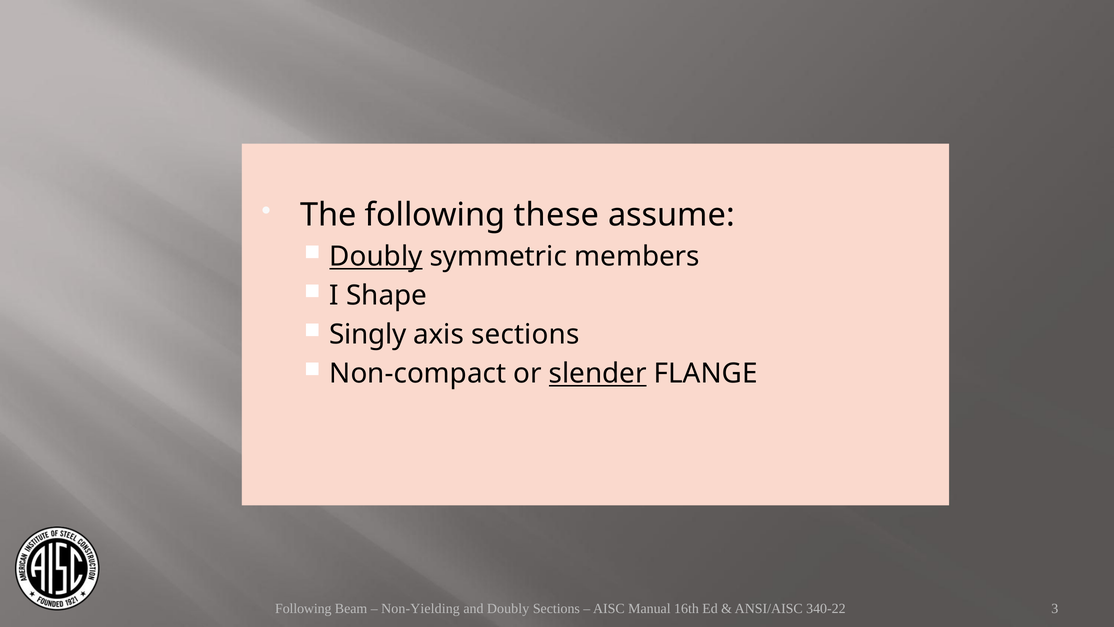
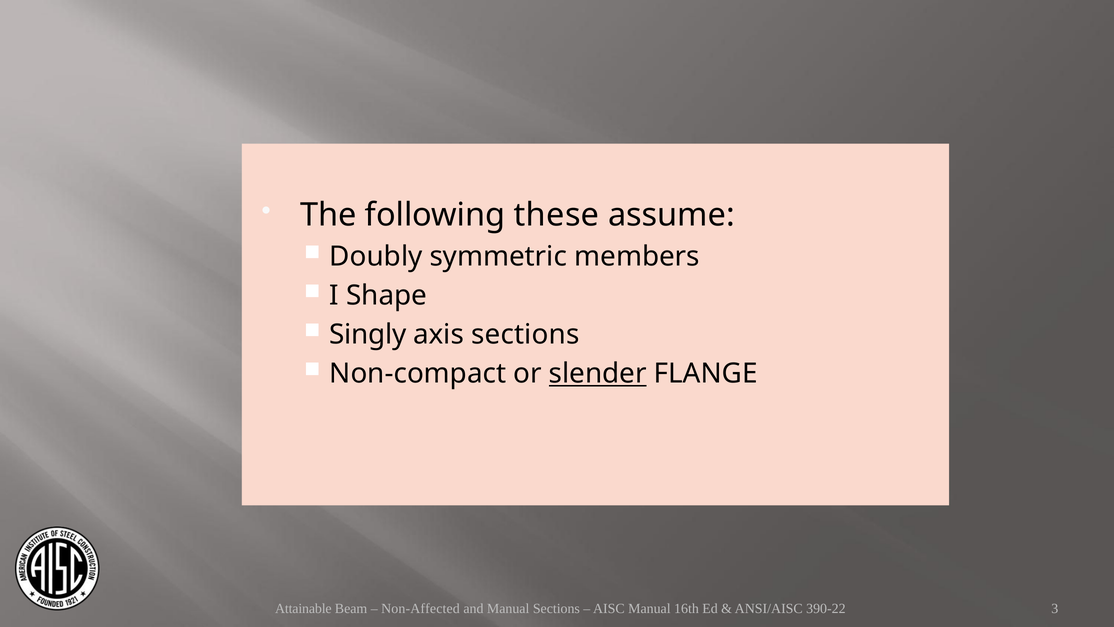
Doubly underline: present -> none (376, 257)
Following: Following -> Attainable (303, 608)
Non-Yielding: Non-Yielding -> Non-Affected (420, 608)
and Doubly: Doubly -> Manual (508, 608)
340-22: 340-22 -> 390-22 (826, 608)
